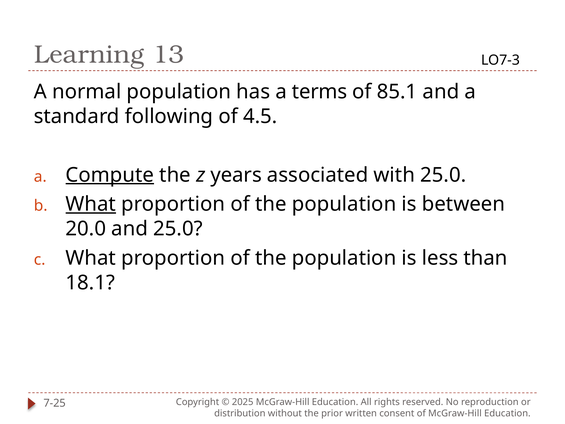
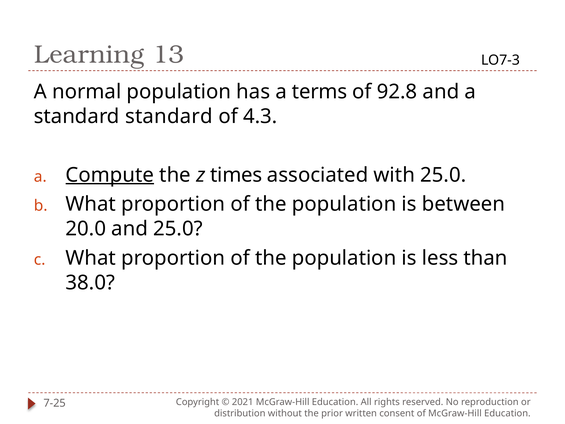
85.1: 85.1 -> 92.8 (397, 92)
standard following: following -> standard (169, 116)
4.5: 4.5 -> 4.3 (260, 116)
years: years -> times (236, 175)
What underline: present -> none (91, 204)
18.1: 18.1 -> 38.0 (90, 282)
2025: 2025 -> 2021 (243, 402)
